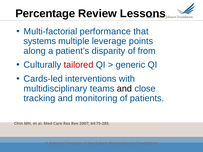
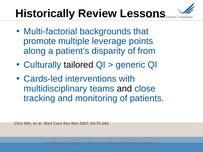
Percentage: Percentage -> Historically (45, 14)
performance: performance -> backgrounds (105, 31)
systems: systems -> promote (40, 41)
tailored colour: red -> black (79, 65)
